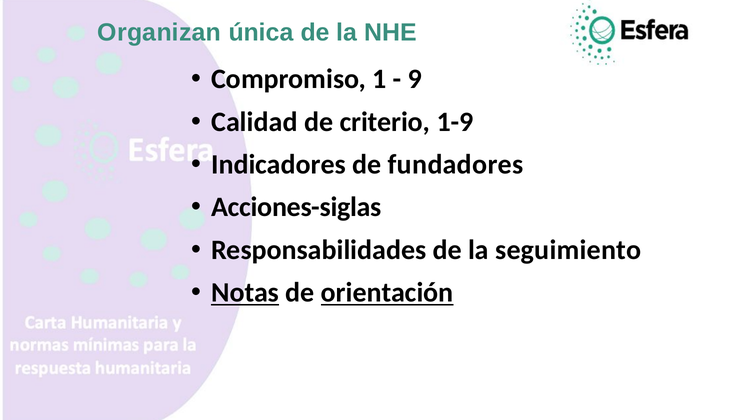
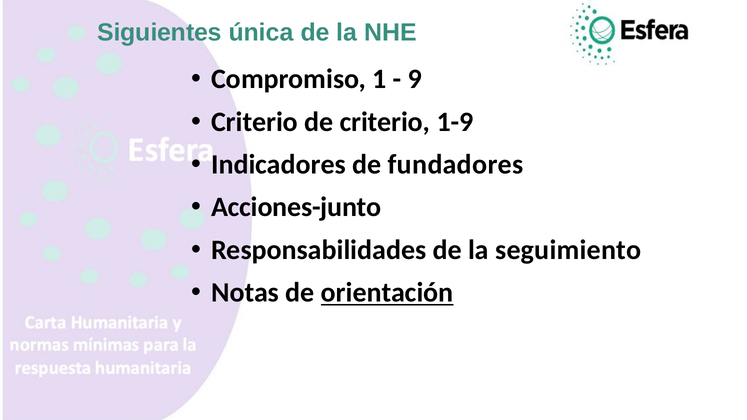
Organizan: Organizan -> Siguientes (159, 32)
Calidad: Calidad -> Criterio (255, 122)
Acciones-siglas: Acciones-siglas -> Acciones-junto (296, 207)
Notas underline: present -> none (245, 293)
